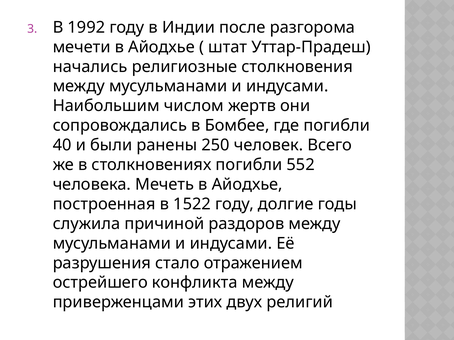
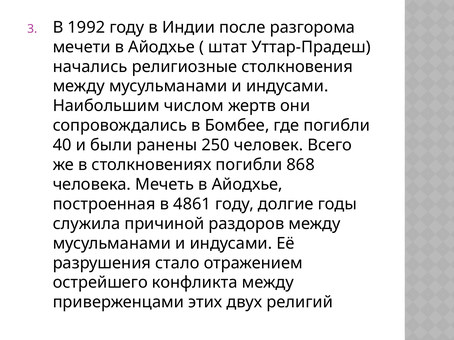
552: 552 -> 868 (301, 165)
1522: 1522 -> 4861 (192, 204)
